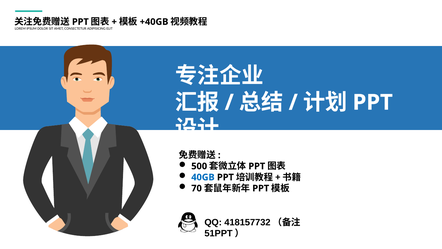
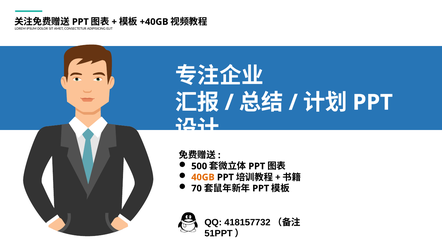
40GB colour: blue -> orange (203, 177)
